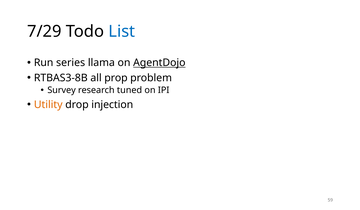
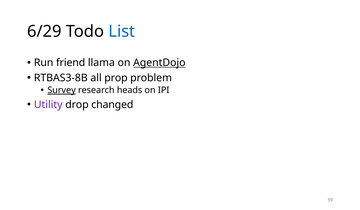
7/29: 7/29 -> 6/29 (44, 31)
series: series -> friend (71, 63)
Survey underline: none -> present (62, 90)
tuned: tuned -> heads (130, 90)
Utility colour: orange -> purple (48, 104)
injection: injection -> changed (112, 104)
